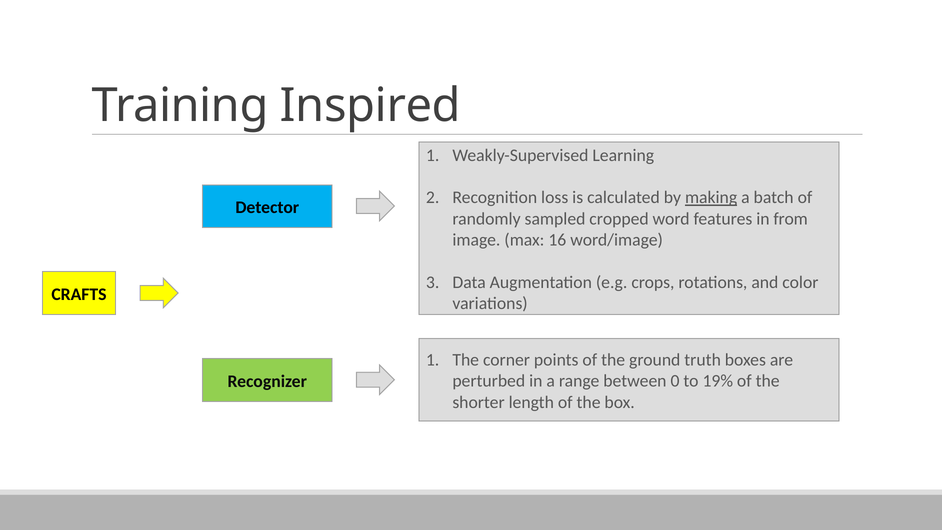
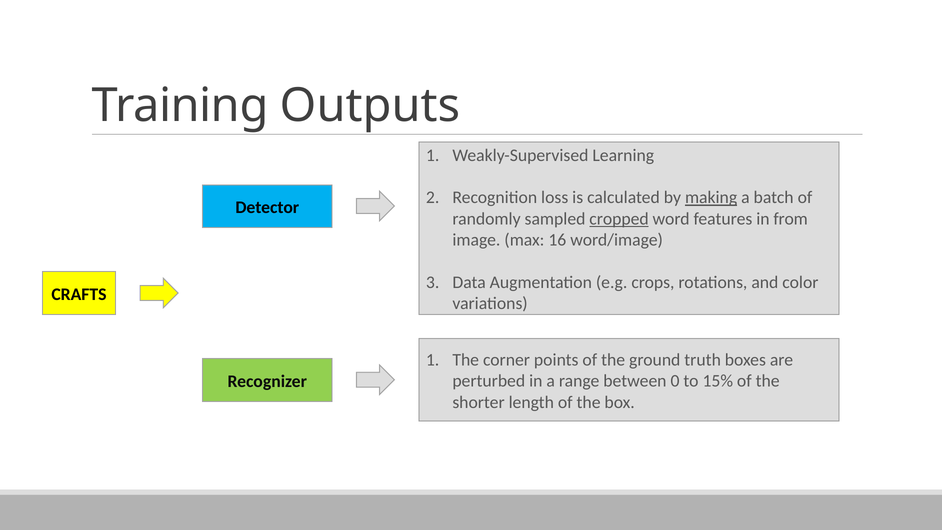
Inspired: Inspired -> Outputs (370, 106)
cropped underline: none -> present (619, 219)
19%: 19% -> 15% (718, 381)
